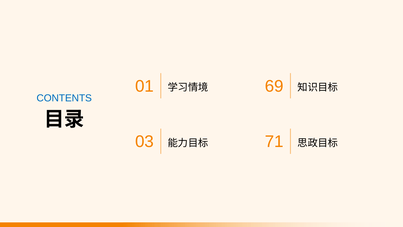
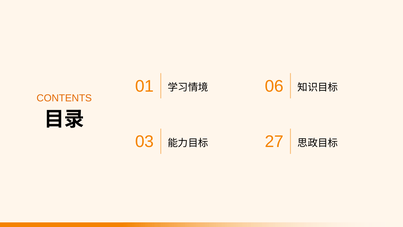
69: 69 -> 06 (274, 86)
CONTENTS colour: blue -> orange (64, 98)
71: 71 -> 27 (274, 141)
